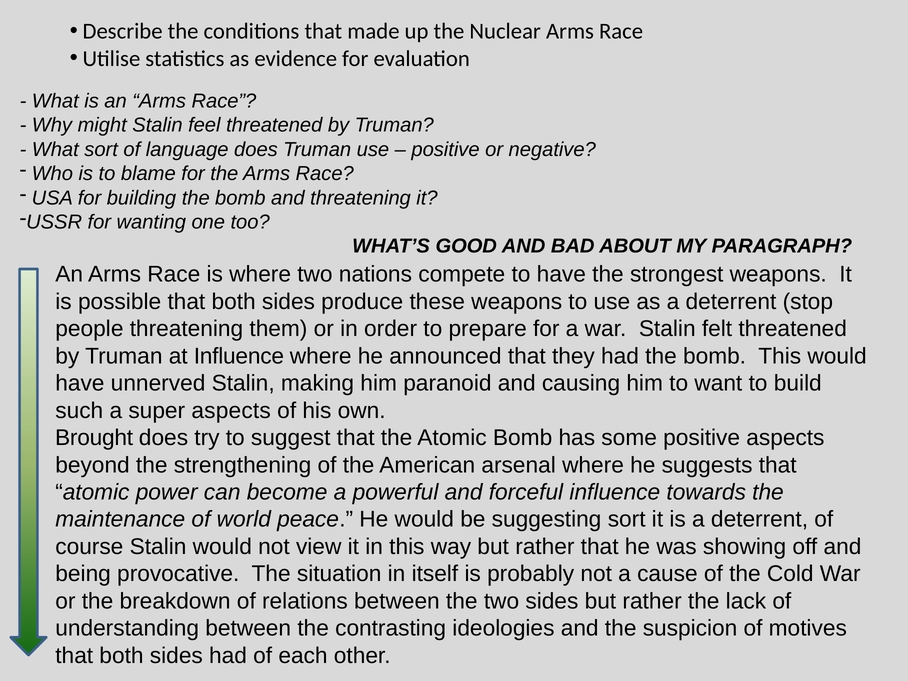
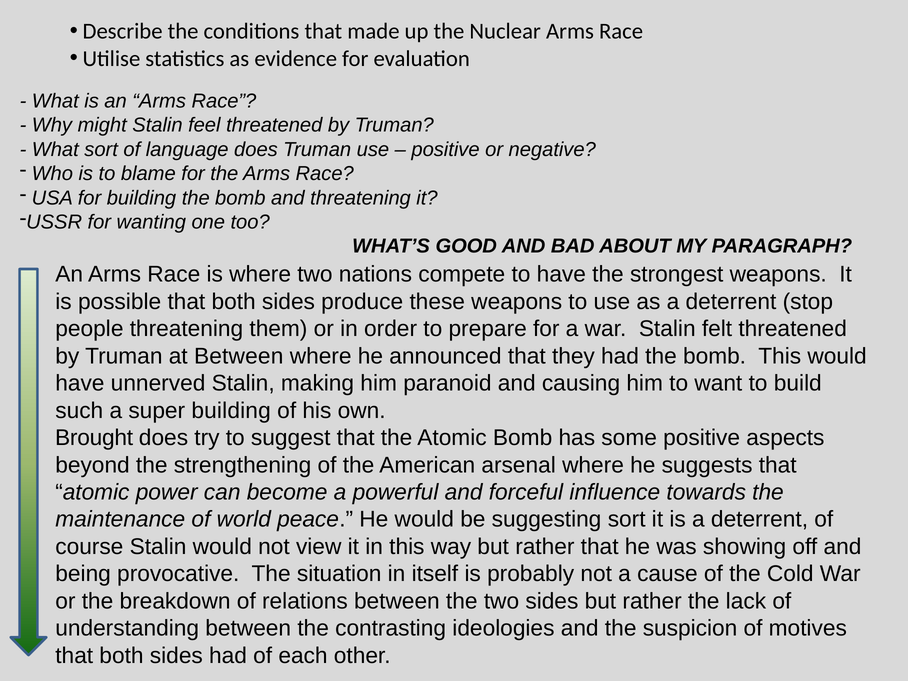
at Influence: Influence -> Between (239, 356)
super aspects: aspects -> building (231, 411)
